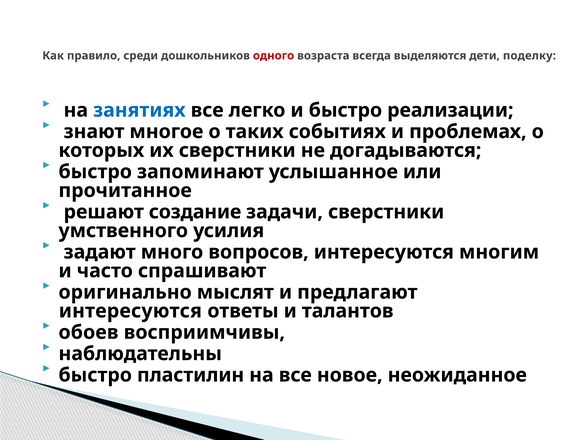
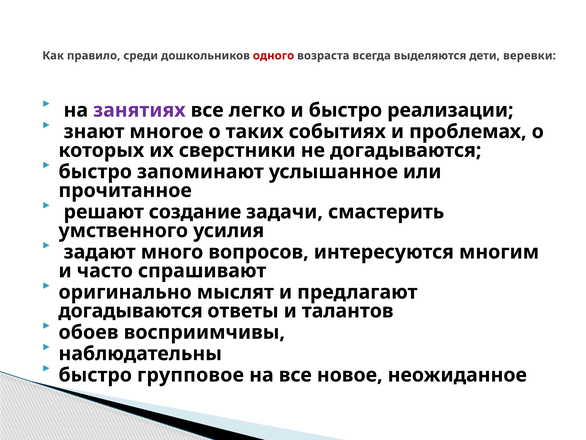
поделку: поделку -> веревки (529, 56)
занятиях colour: blue -> purple (139, 110)
задачи сверстники: сверстники -> смастерить (386, 212)
интересуются: интересуются -> догадываются (131, 311)
пластилин: пластилин -> групповое (190, 375)
